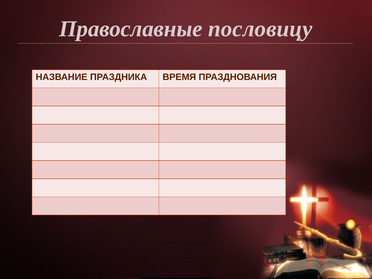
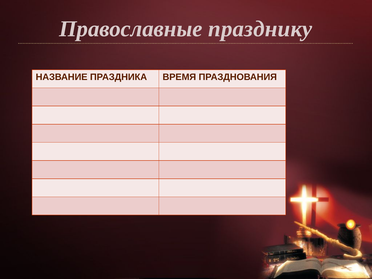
пословицу: пословицу -> празднику (260, 29)
